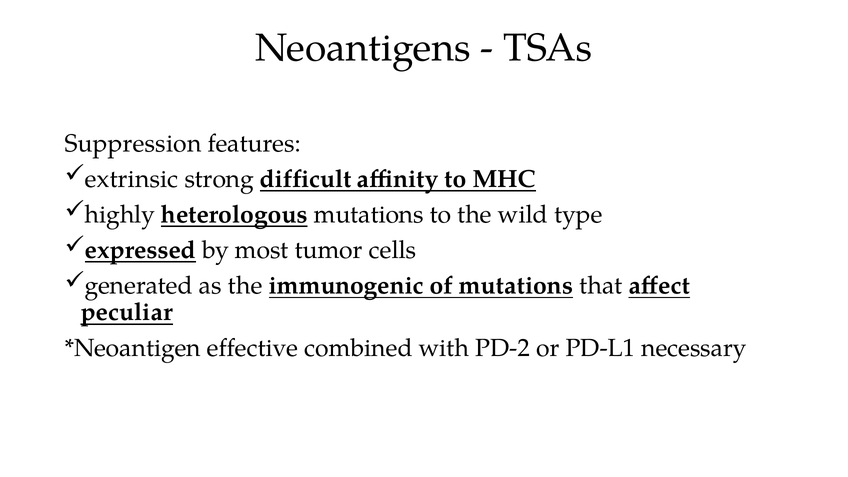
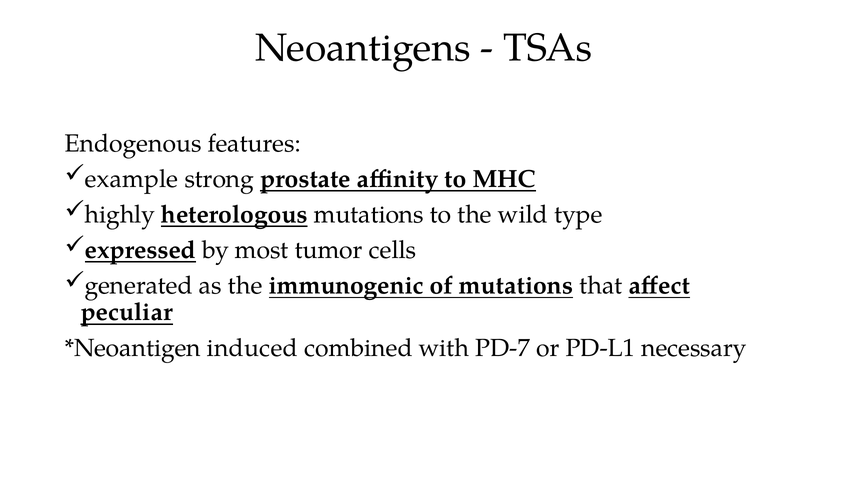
Suppression: Suppression -> Endogenous (133, 143)
extrinsic: extrinsic -> example (132, 179)
difficult: difficult -> prostate (305, 179)
effective: effective -> induced (252, 348)
PD-2: PD-2 -> PD-7 (503, 348)
